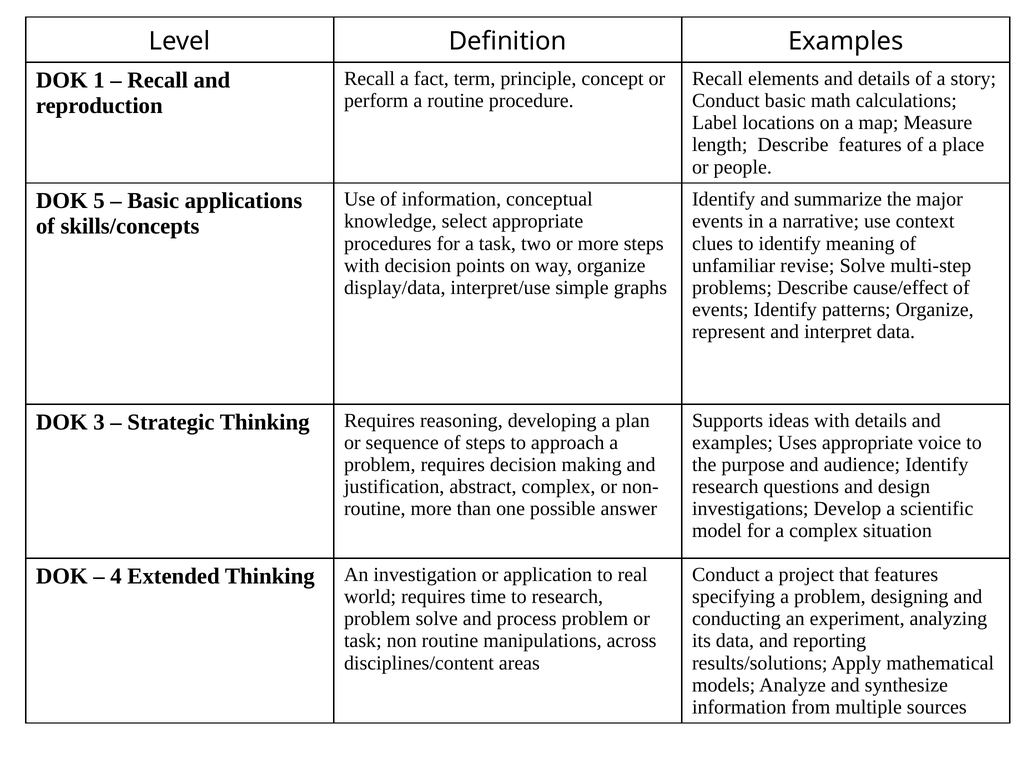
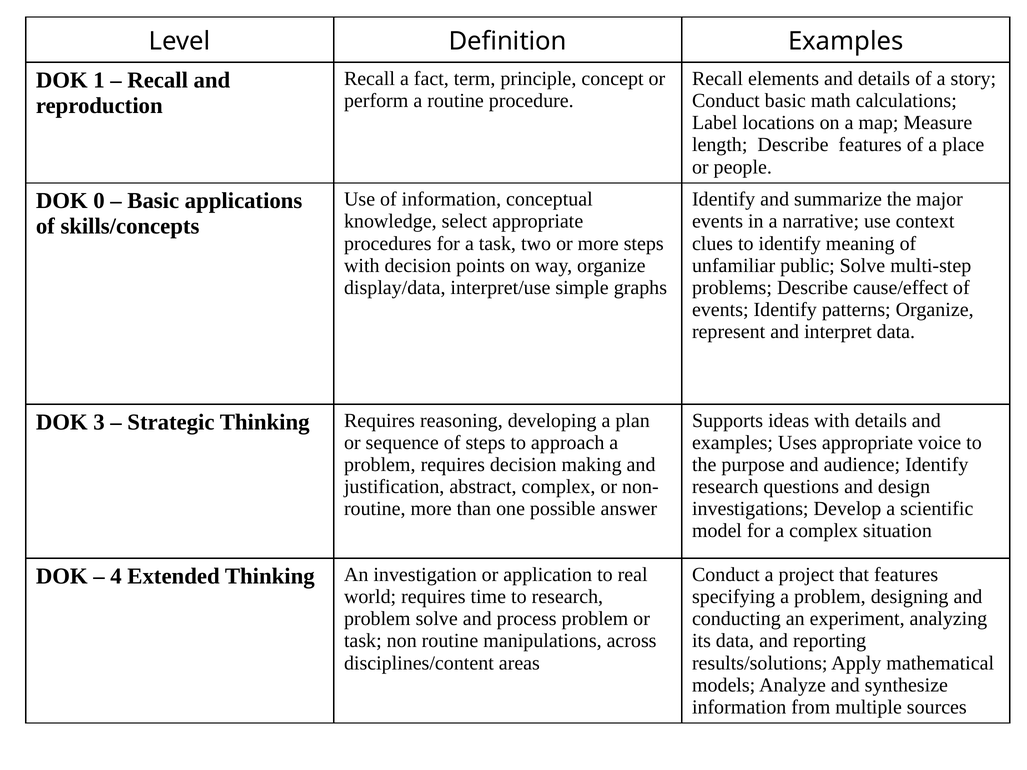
5: 5 -> 0 (99, 201)
revise: revise -> public (807, 266)
